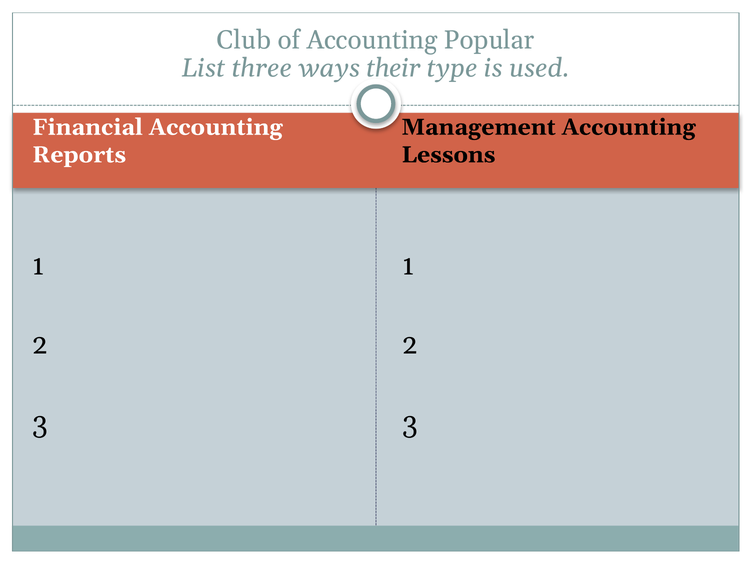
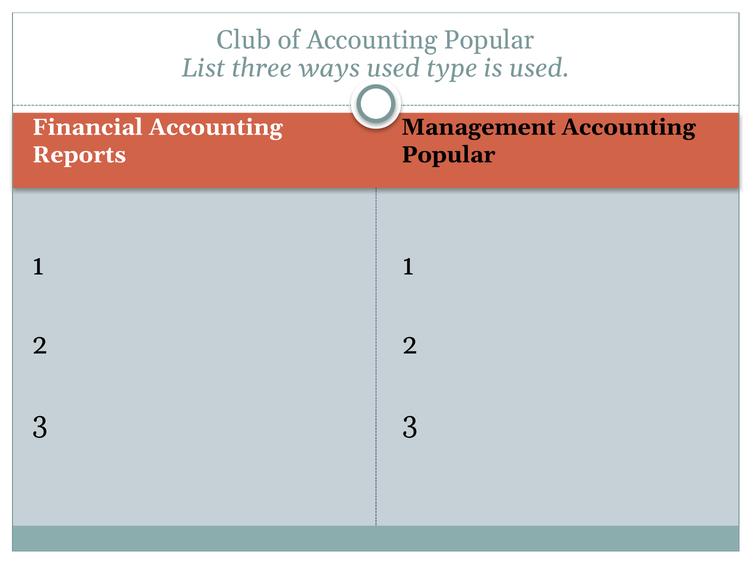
ways their: their -> used (393, 68)
Lessons: Lessons -> Popular (448, 155)
